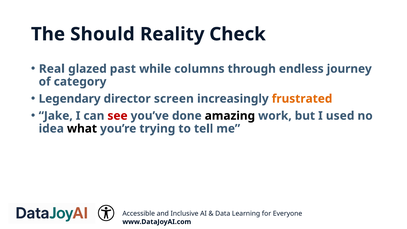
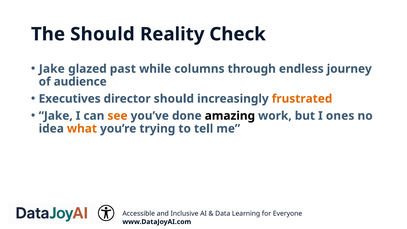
Real: Real -> Jake (52, 69)
category: category -> audience (80, 82)
Legendary: Legendary -> Executives (70, 99)
director screen: screen -> should (174, 99)
see colour: red -> orange (118, 116)
used: used -> ones (340, 116)
what colour: black -> orange (82, 129)
